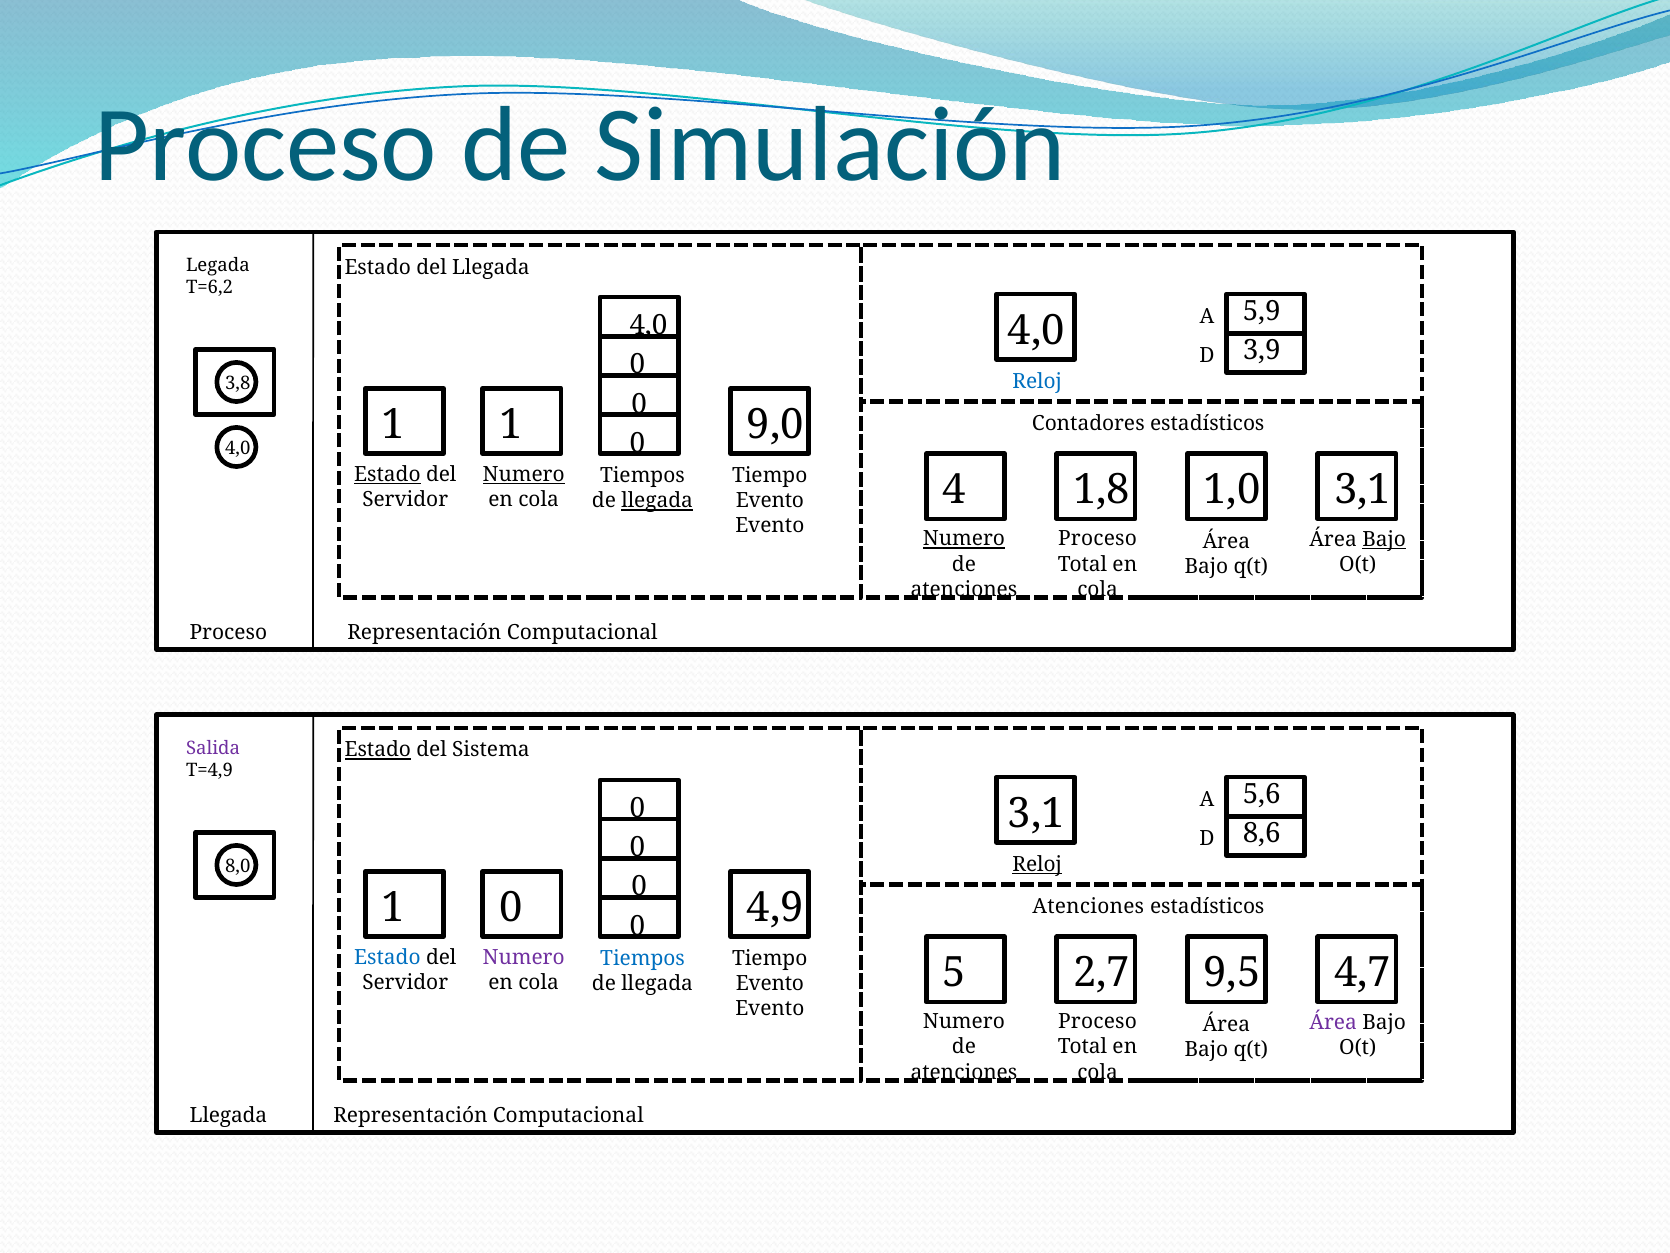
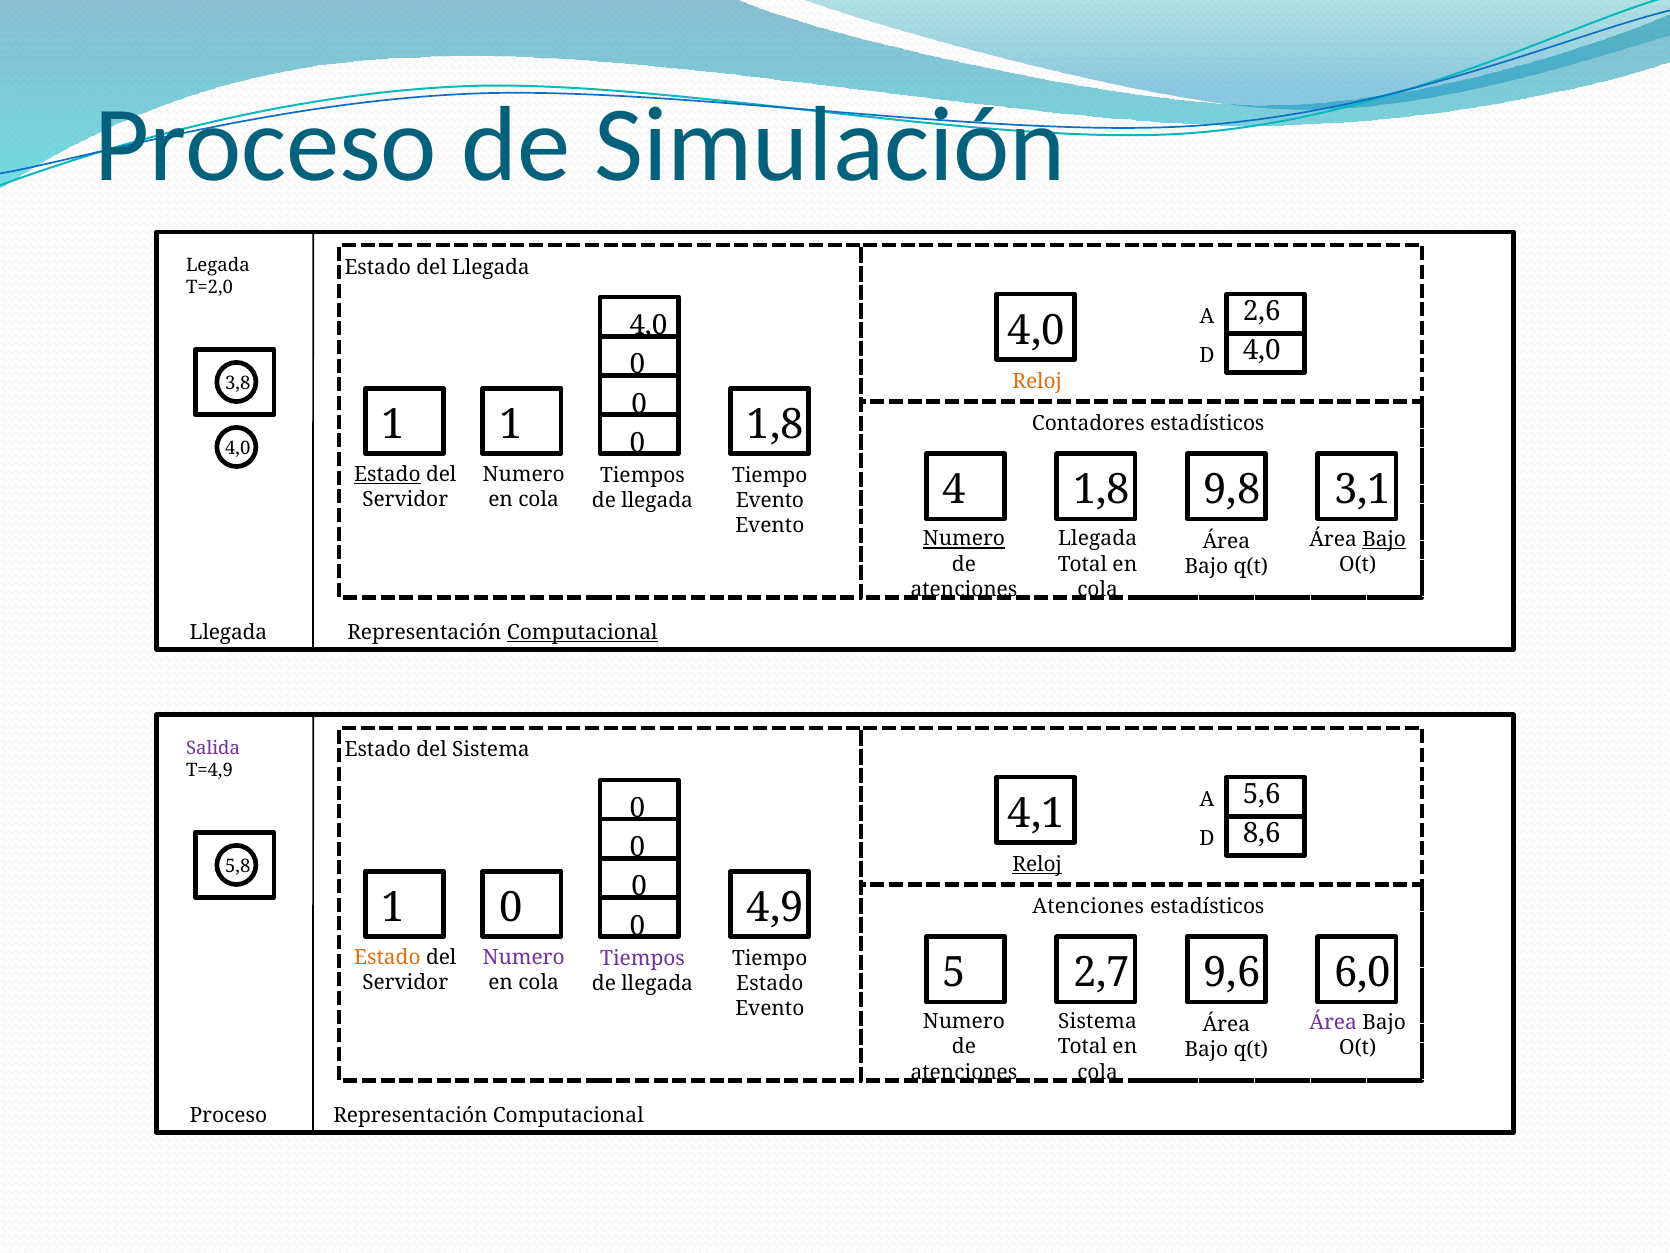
T=6,2: T=6,2 -> T=2,0 (210, 288)
5,9: 5,9 -> 2,6 (1262, 311)
3,9: 3,9 -> 4,0 (1262, 350)
Reloj colour: blue -> orange (1037, 381)
9,0: 9,0 -> 1,8 (775, 424)
Numero underline: present -> none (524, 474)
1,0: 1,0 -> 9,8 (1232, 490)
llegada underline: present -> none (657, 501)
Proceso: Proceso -> Llegada (1098, 539)
Proceso: Proceso -> Llegada (228, 632)
Computacional underline: none -> present (582, 632)
Estado underline: present -> none (378, 750)
3,1: 3,1 -> 4,1 (1036, 814)
8,0: 8,0 -> 5,8 (238, 866)
Estado colour: blue -> orange (387, 957)
Tiempos colour: blue -> purple (643, 958)
9,5: 9,5 -> 9,6 (1232, 973)
4,7: 4,7 -> 6,0 (1363, 973)
Evento: Evento -> Estado (770, 983)
Proceso: Proceso -> Sistema (1097, 1022)
Llegada: Llegada -> Proceso (228, 1115)
